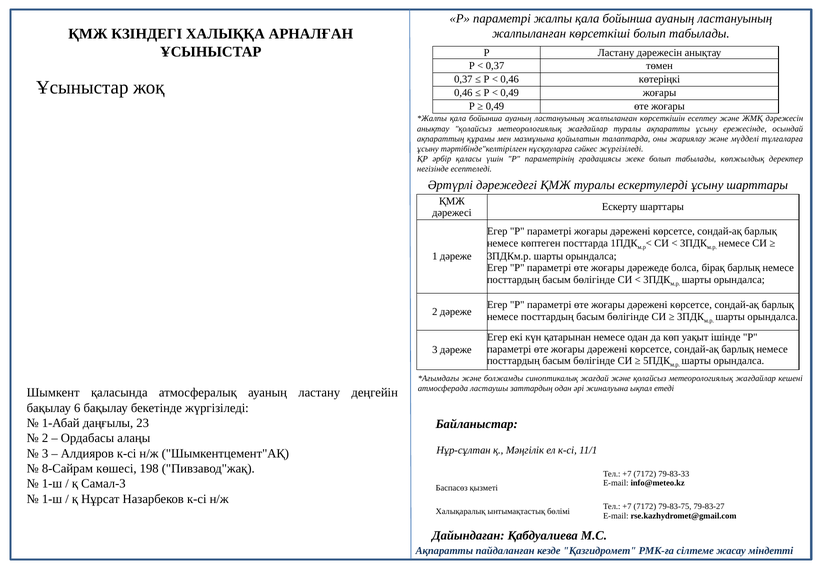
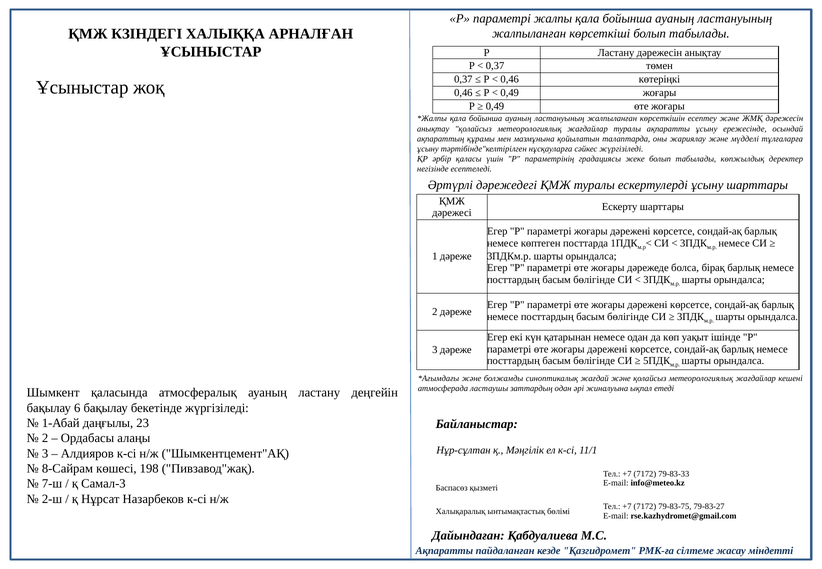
1-ш: 1-ш -> 7-ш (52, 484)
1-ш: 1-ш -> 2-ш (52, 499)
